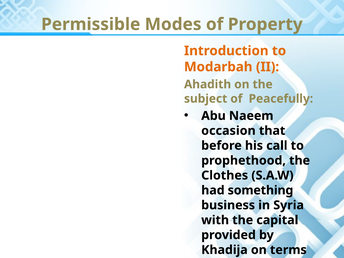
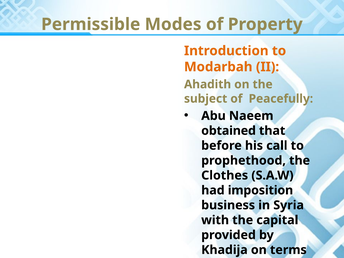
occasion: occasion -> obtained (229, 131)
something: something -> imposition (260, 190)
